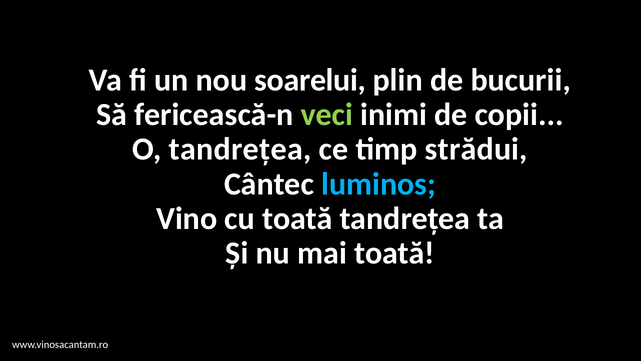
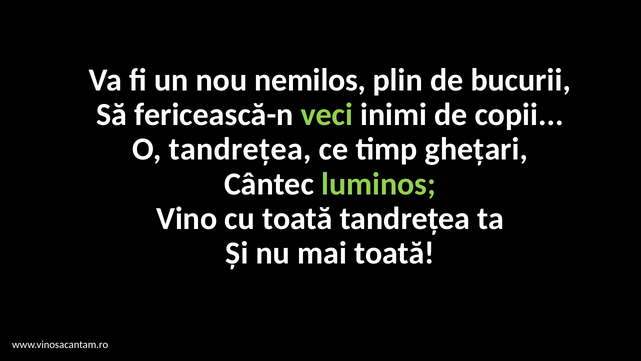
soarelui: soarelui -> nemilos (310, 80)
strădui: strădui -> ghețari (476, 149)
luminos colour: light blue -> light green (379, 184)
